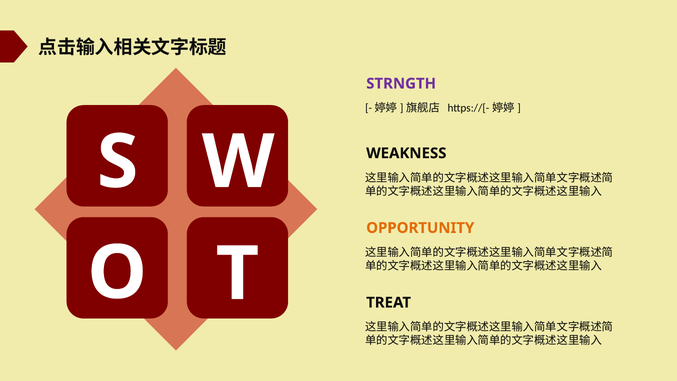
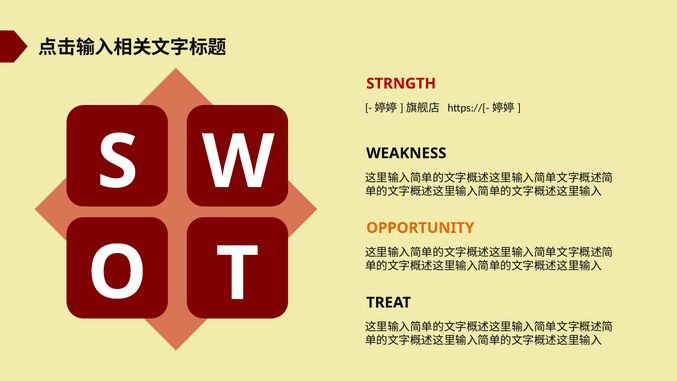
STRNGTH colour: purple -> red (401, 84)
